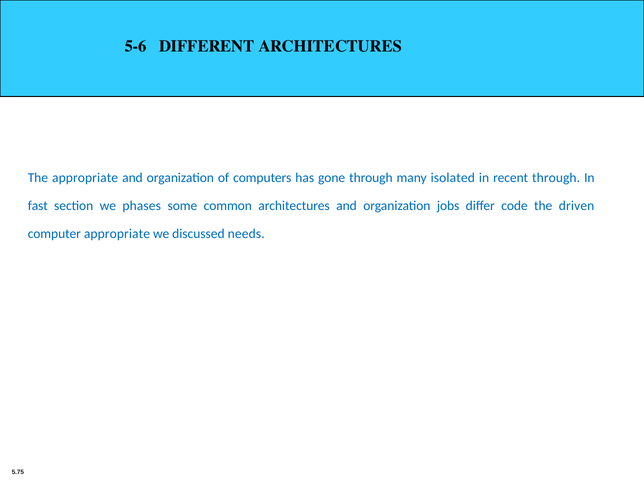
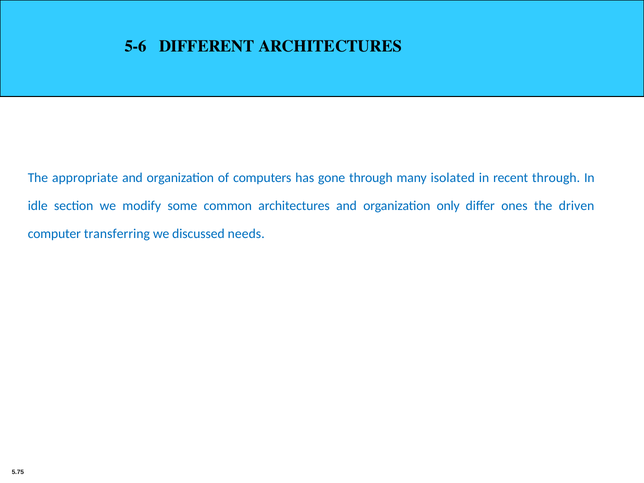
fast: fast -> idle (38, 206)
phases: phases -> modify (142, 206)
jobs: jobs -> only (448, 206)
code: code -> ones (514, 206)
computer appropriate: appropriate -> transferring (117, 234)
